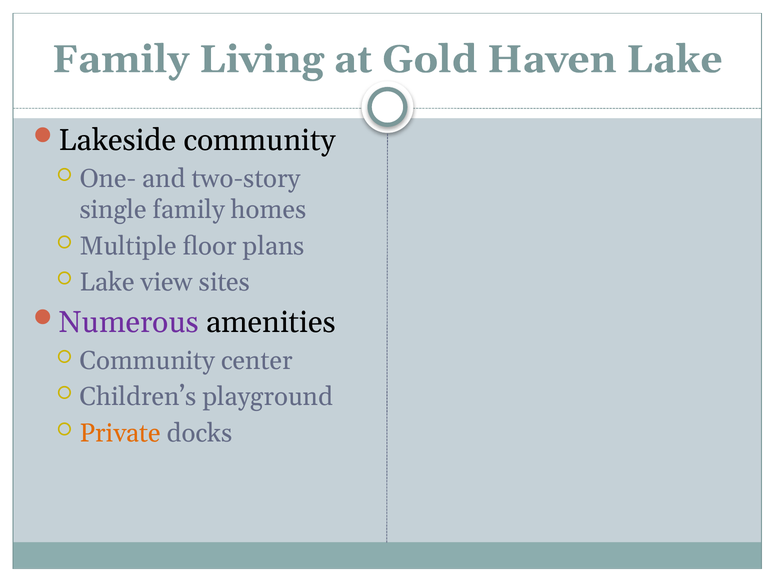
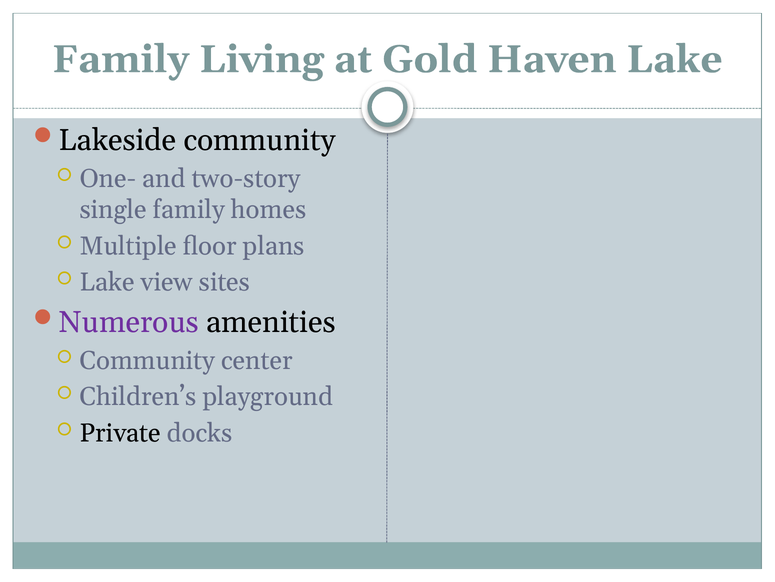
Private colour: orange -> black (120, 433)
